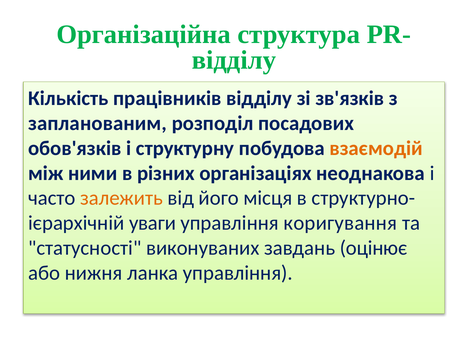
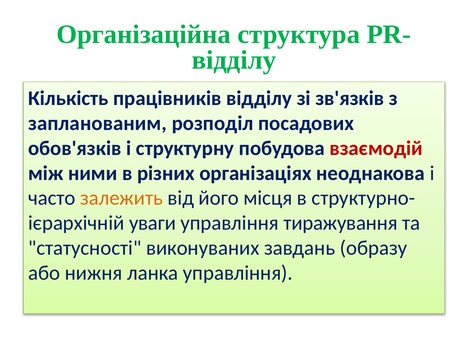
взаємодій colour: orange -> red (376, 148)
коригування: коригування -> тиражування (341, 223)
оцінює: оцінює -> образу (374, 248)
